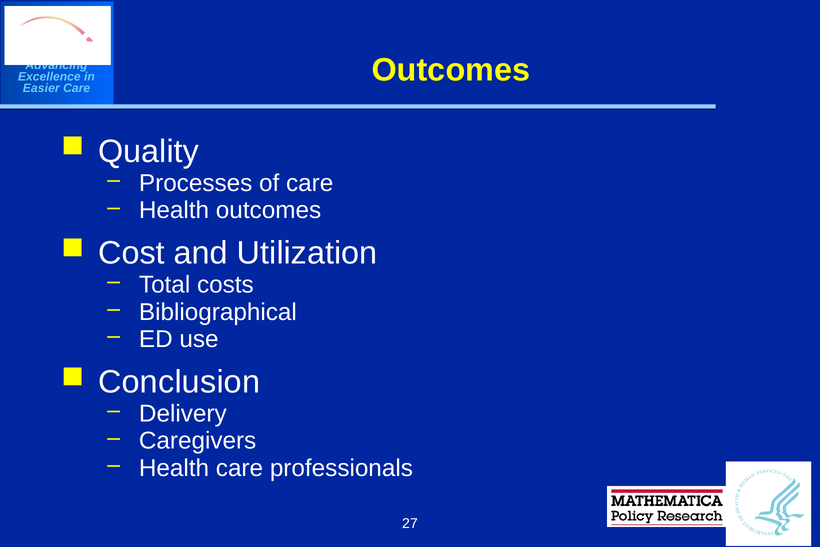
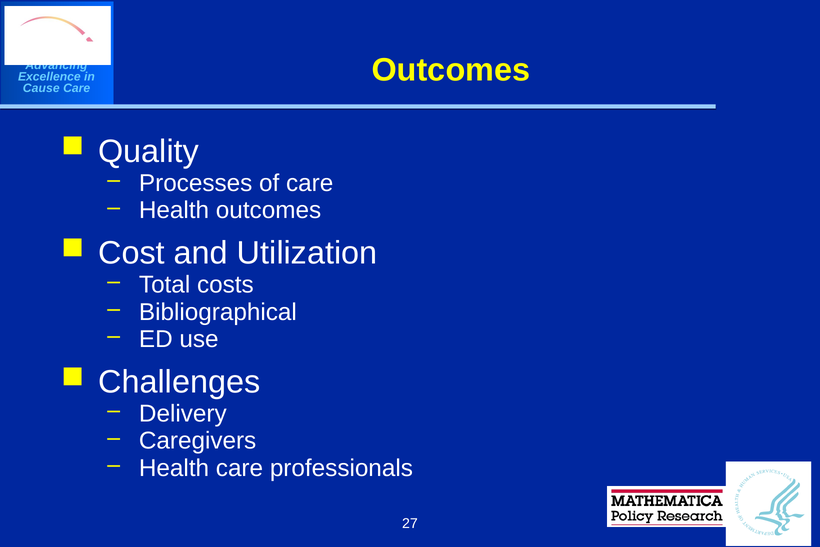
Easier: Easier -> Cause (41, 88)
Conclusion: Conclusion -> Challenges (179, 382)
